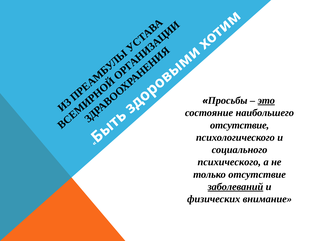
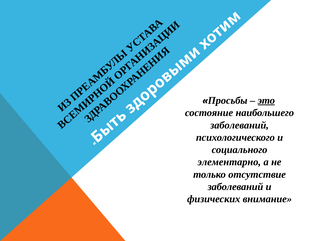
отсутствие: отсутствие -> заболеваний (240, 125)
психического: психического -> элементарно (229, 162)
заболеваний underline: present -> none (235, 186)
